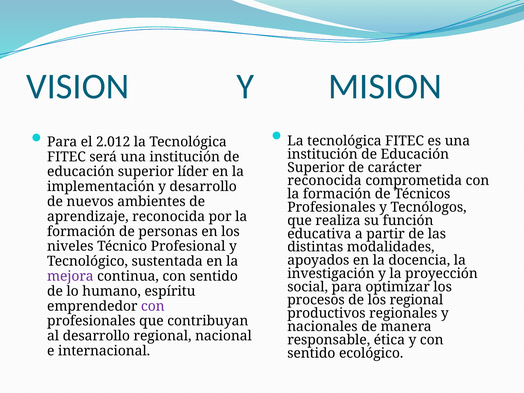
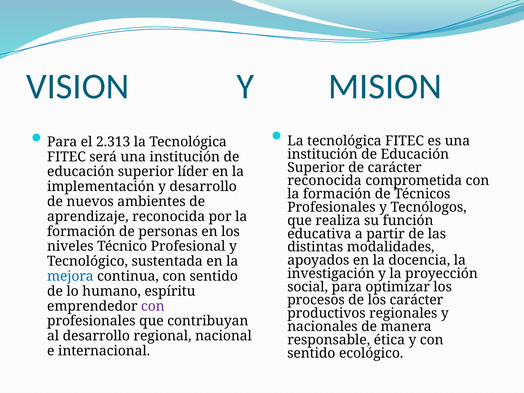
2.012: 2.012 -> 2.313 (113, 142)
mejora colour: purple -> blue (70, 276)
los regional: regional -> carácter (416, 300)
